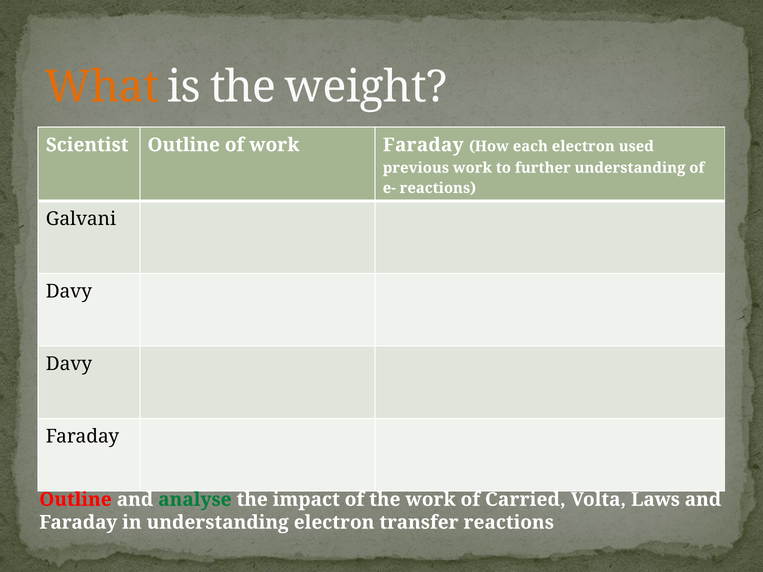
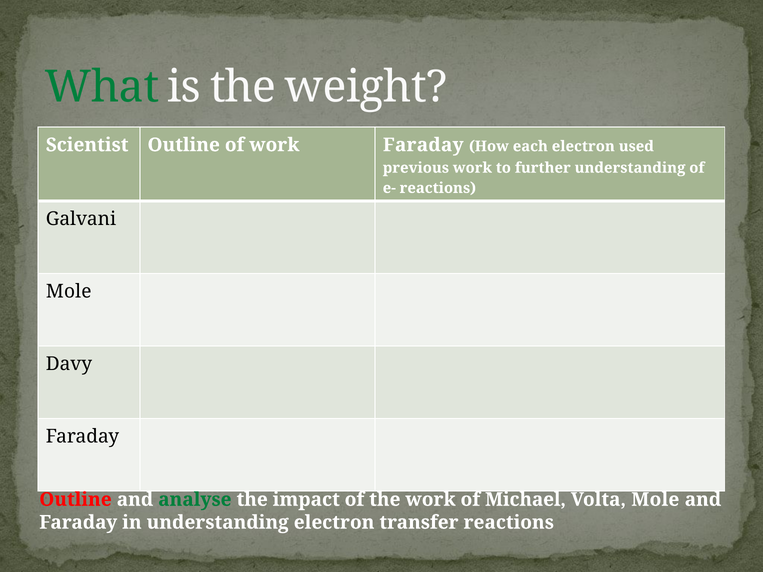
What colour: orange -> green (102, 87)
Davy: Davy -> Mole (69, 292)
Carried: Carried -> Michael (525, 500)
Volta Laws: Laws -> Mole (655, 500)
